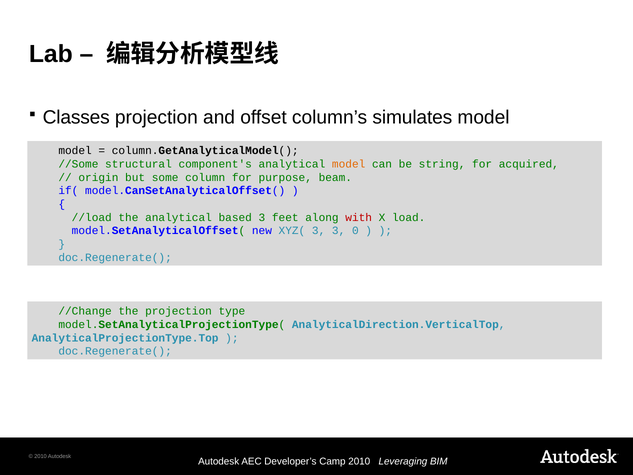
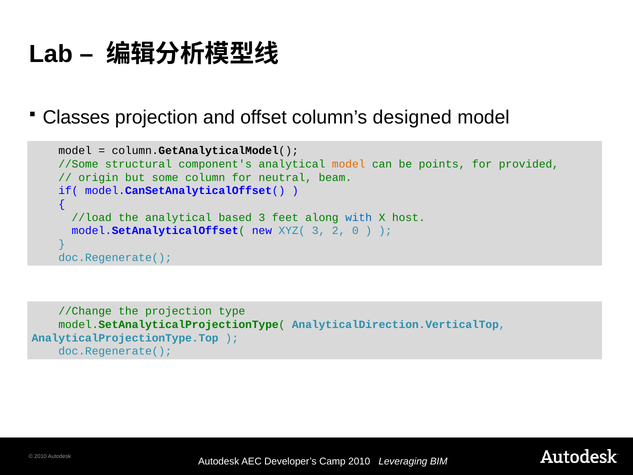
simulates: simulates -> designed (412, 117)
string: string -> points (442, 164)
acquired: acquired -> provided (529, 164)
purpose: purpose -> neutral (285, 177)
with colour: red -> blue (359, 217)
load: load -> host (409, 217)
3 3: 3 -> 2 (339, 231)
